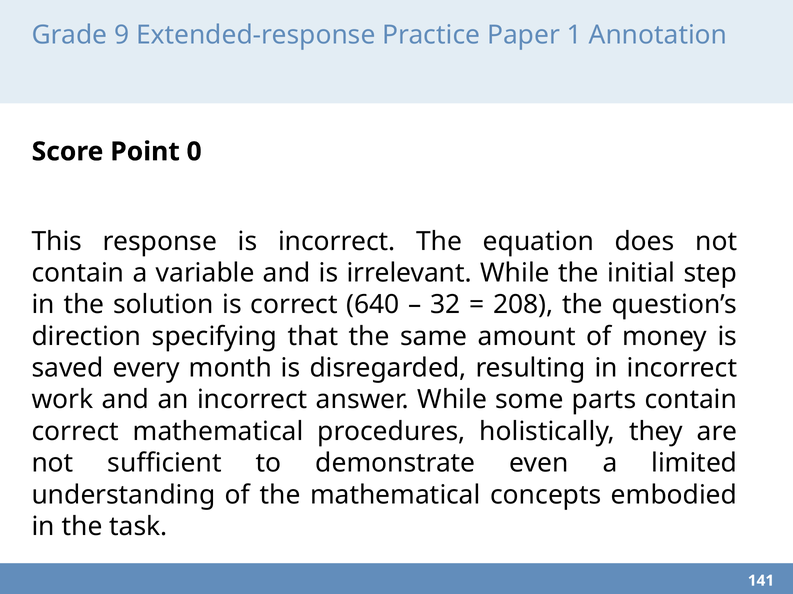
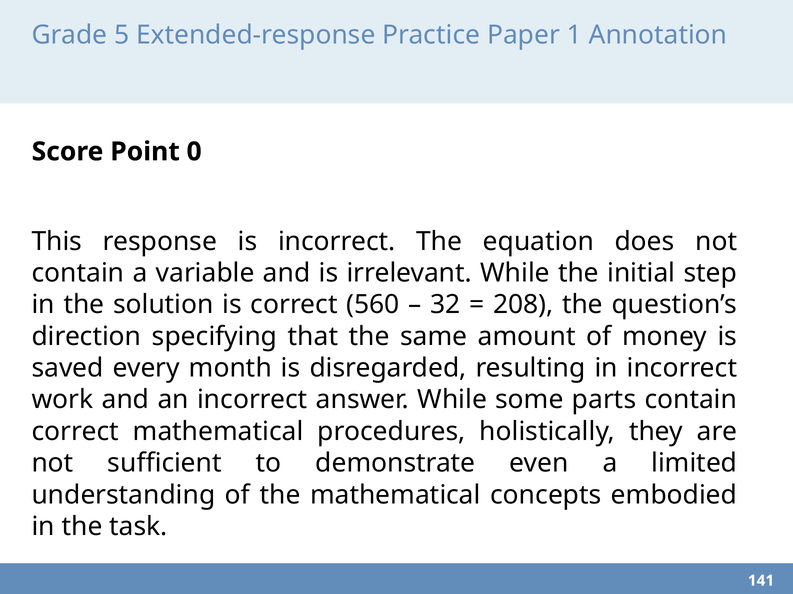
9: 9 -> 5 (122, 35)
640: 640 -> 560 (373, 305)
